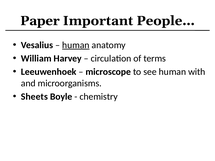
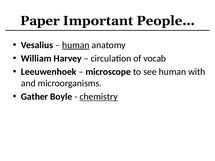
terms: terms -> vocab (155, 59)
Sheets: Sheets -> Gather (34, 97)
chemistry underline: none -> present (99, 97)
